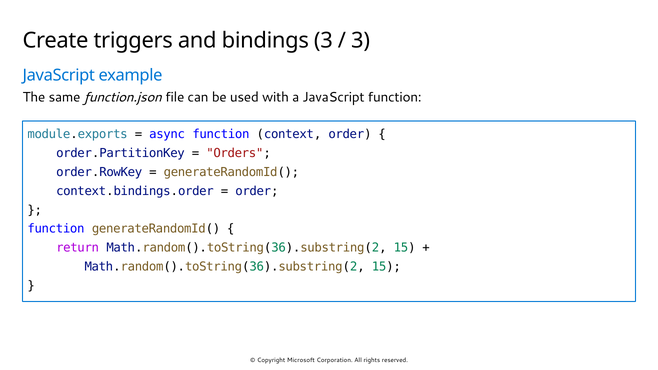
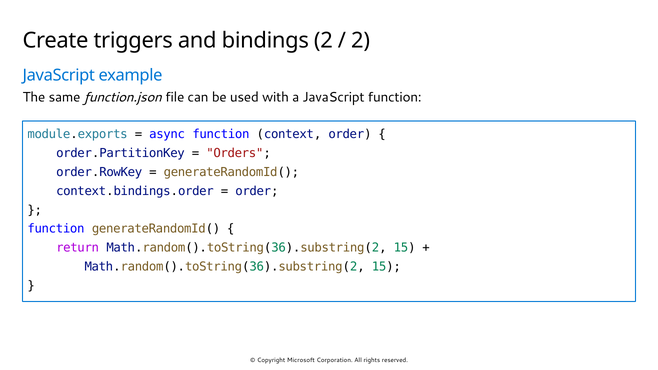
bindings 3: 3 -> 2 (323, 40)
3: 3 -> 2 (361, 40)
